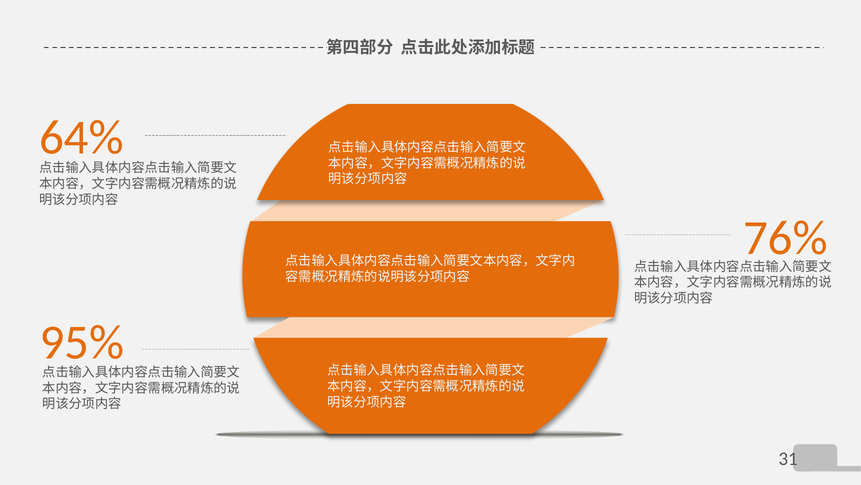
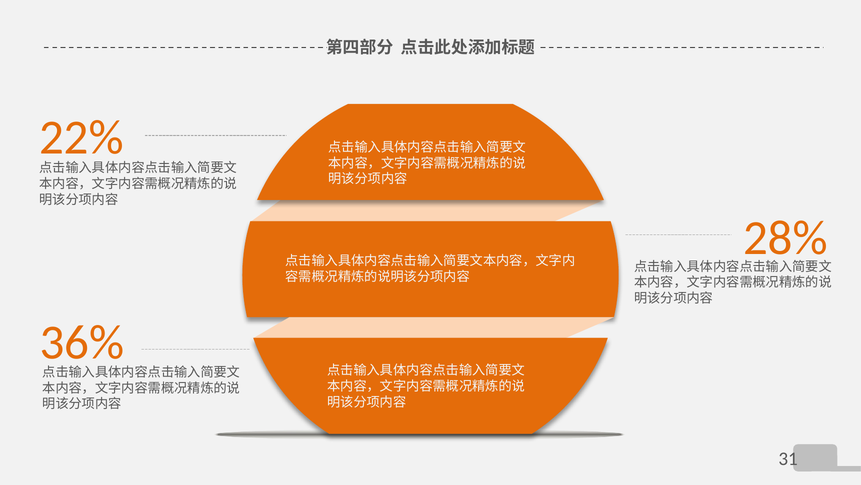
64%: 64% -> 22% (81, 137)
76%: 76% -> 28% (785, 238)
95%: 95% -> 36% (82, 342)
